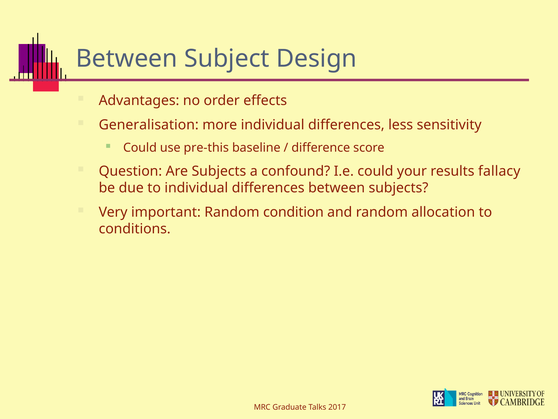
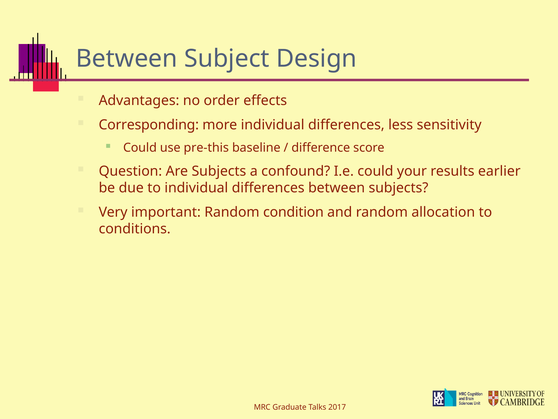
Generalisation: Generalisation -> Corresponding (149, 125)
fallacy: fallacy -> earlier (499, 171)
